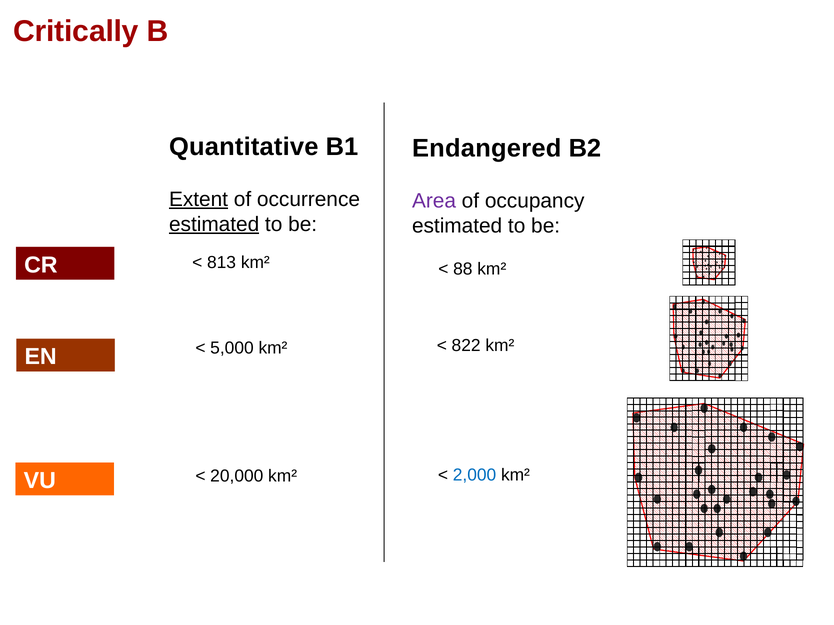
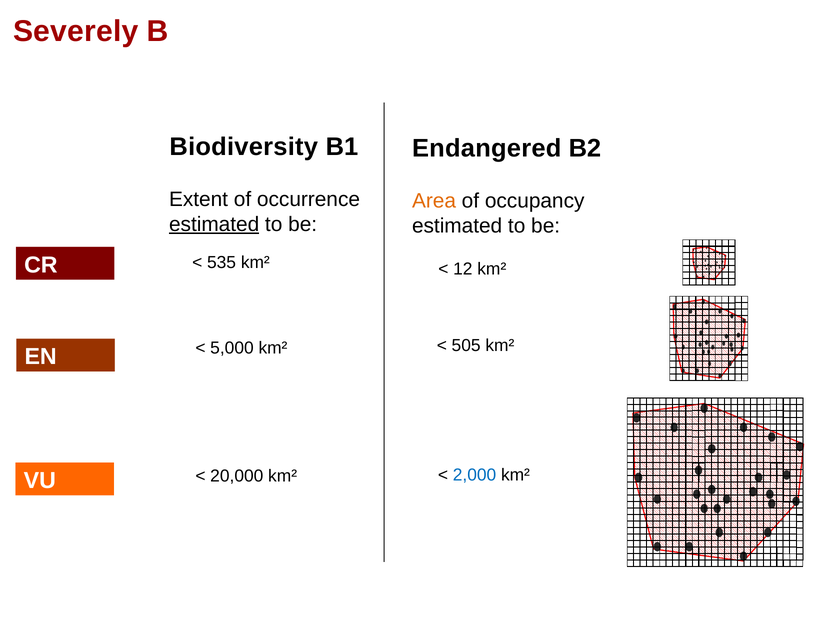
Critically: Critically -> Severely (76, 31)
Quantitative: Quantitative -> Biodiversity (244, 147)
Extent underline: present -> none (199, 199)
Area colour: purple -> orange (434, 201)
88: 88 -> 12 (463, 269)
813: 813 -> 535 (222, 263)
822: 822 -> 505 (466, 346)
